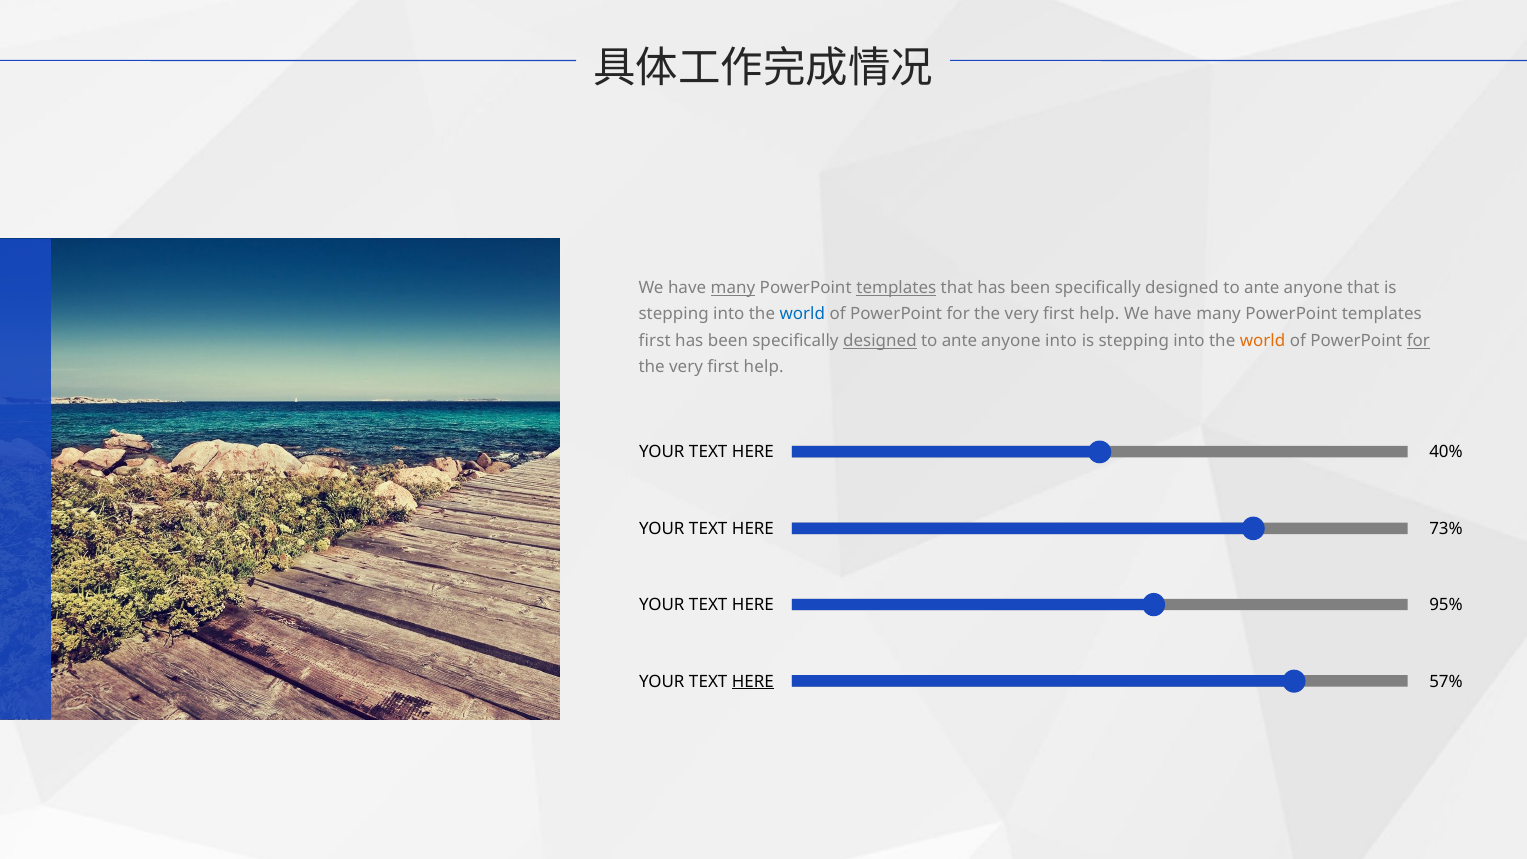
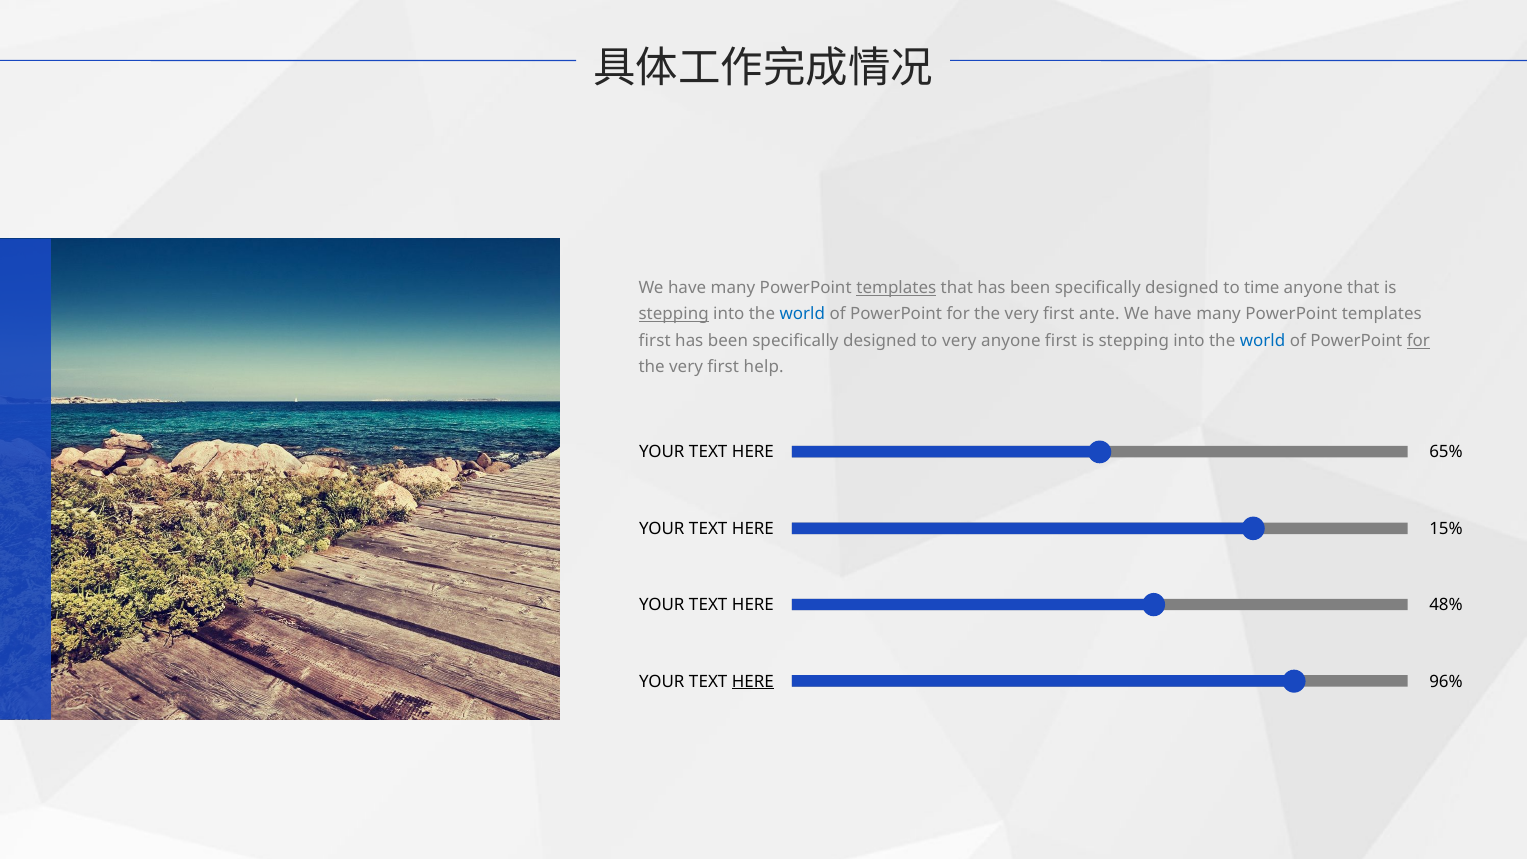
many underline: present -> none (733, 288)
ante: ante -> time (1262, 288)
stepping underline: none -> present (674, 314)
help: help -> ante (1099, 314)
designed underline: present -> none (880, 341)
ante: ante -> very (959, 341)
anyone into: into -> first (1061, 341)
world colour: orange -> blue (1263, 341)
40%: 40% -> 65% (1446, 452)
73%: 73% -> 15% (1446, 528)
95%: 95% -> 48% (1446, 605)
57%: 57% -> 96% (1446, 681)
